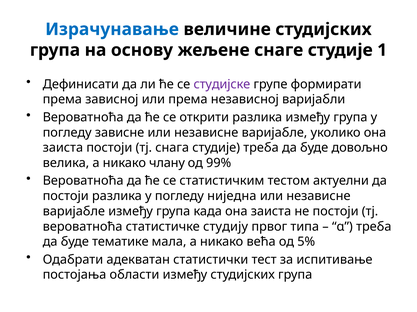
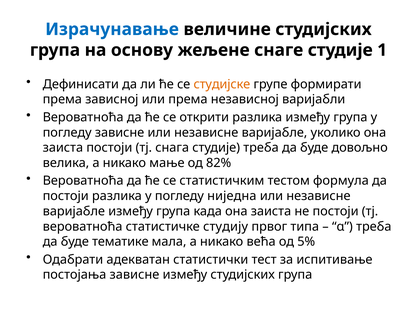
студијске colour: purple -> orange (222, 84)
члану: члану -> мање (167, 163)
99%: 99% -> 82% (219, 163)
актуелни: актуелни -> формула (341, 181)
постојања области: области -> зависне (134, 275)
